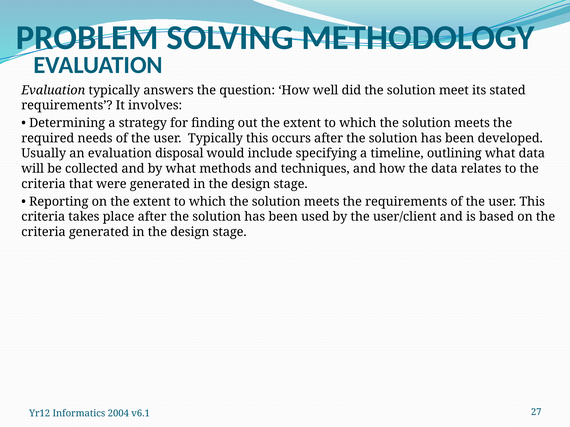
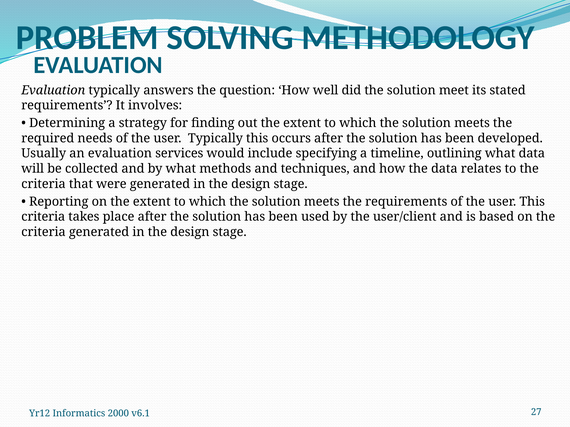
disposal: disposal -> services (179, 154)
2004: 2004 -> 2000 (118, 414)
